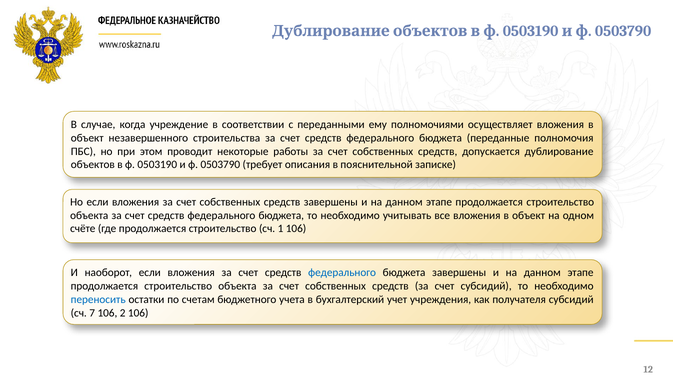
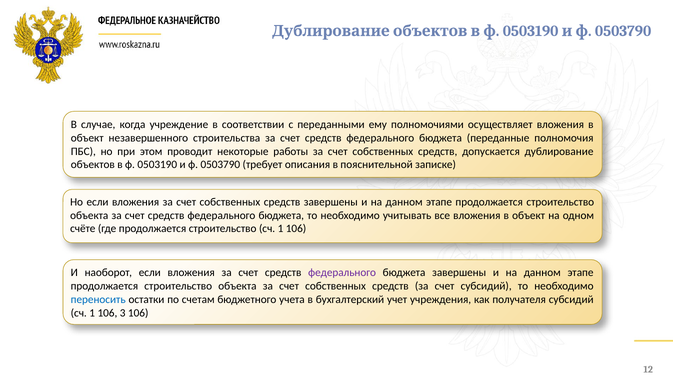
федерального colour: blue -> purple (342, 272)
7: 7 -> 1 (92, 313)
2: 2 -> 3 (123, 313)
